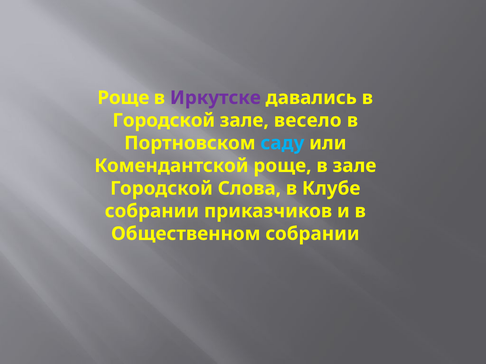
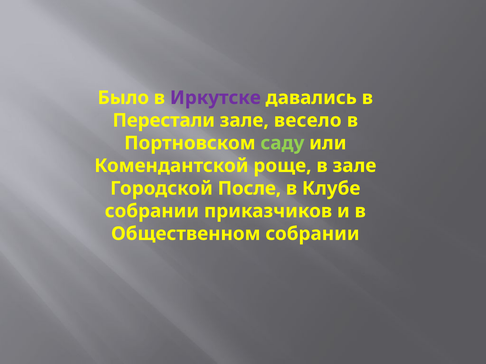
Роще: Роще -> Было (123, 98)
Городской: Городской -> Перестали (164, 121)
саду colour: light blue -> light green (282, 143)
Слова: Слова -> После (249, 189)
